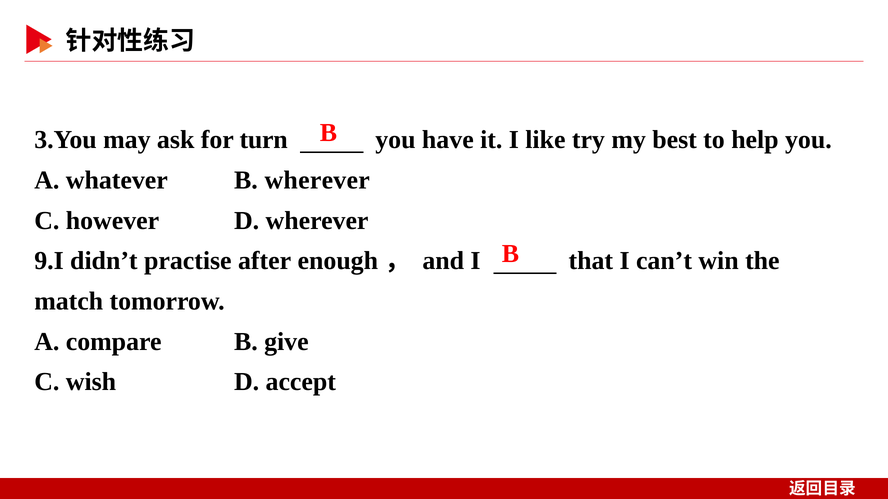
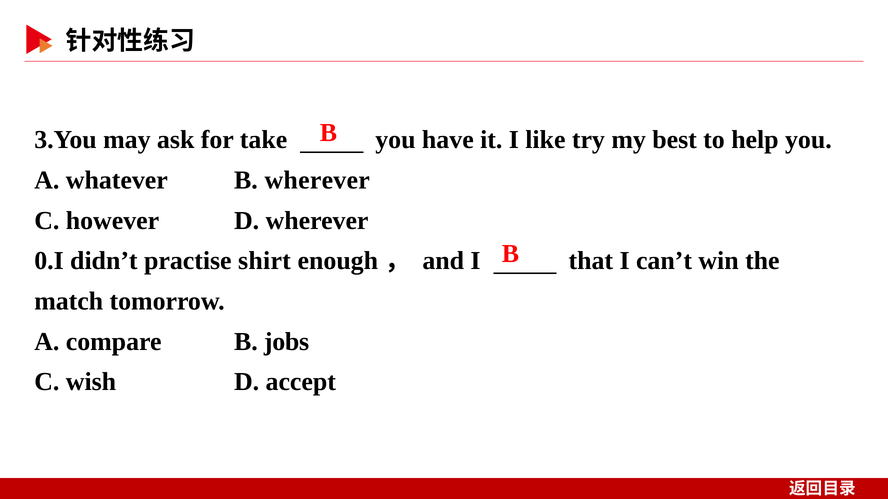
turn: turn -> take (264, 140)
9.I: 9.I -> 0.I (49, 261)
after: after -> shirt (264, 261)
give: give -> jobs (287, 342)
